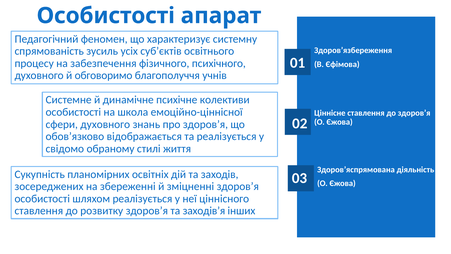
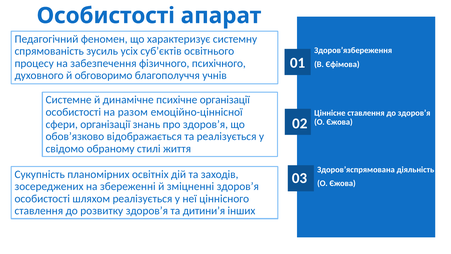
психічне колективи: колективи -> організації (225, 100)
школа: школа -> разом (133, 112)
сфери духовного: духовного -> організації (105, 124)
заходів’я: заходів’я -> дитини’я (204, 211)
